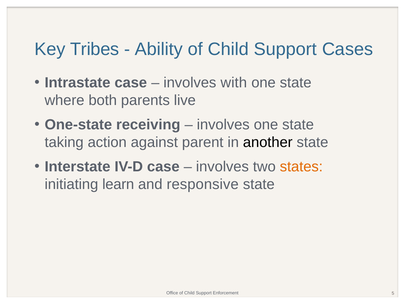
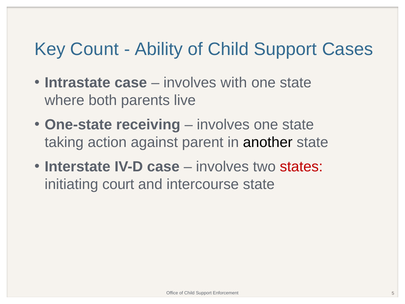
Tribes: Tribes -> Count (95, 49)
states colour: orange -> red (301, 167)
learn: learn -> court (118, 184)
responsive: responsive -> intercourse (203, 184)
